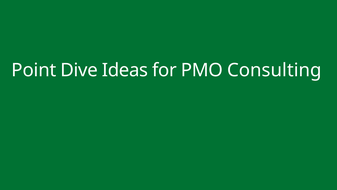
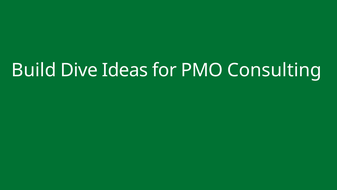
Point: Point -> Build (34, 70)
